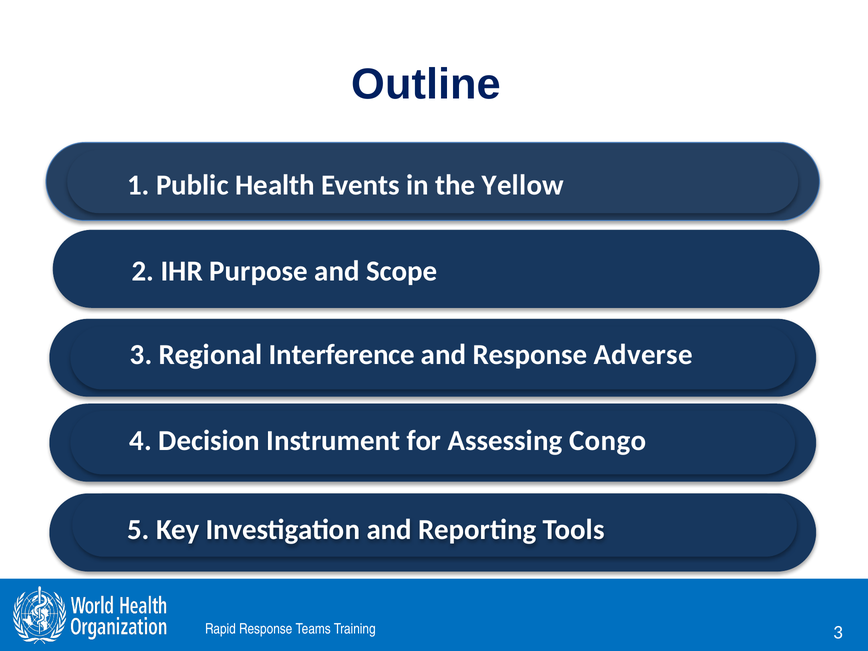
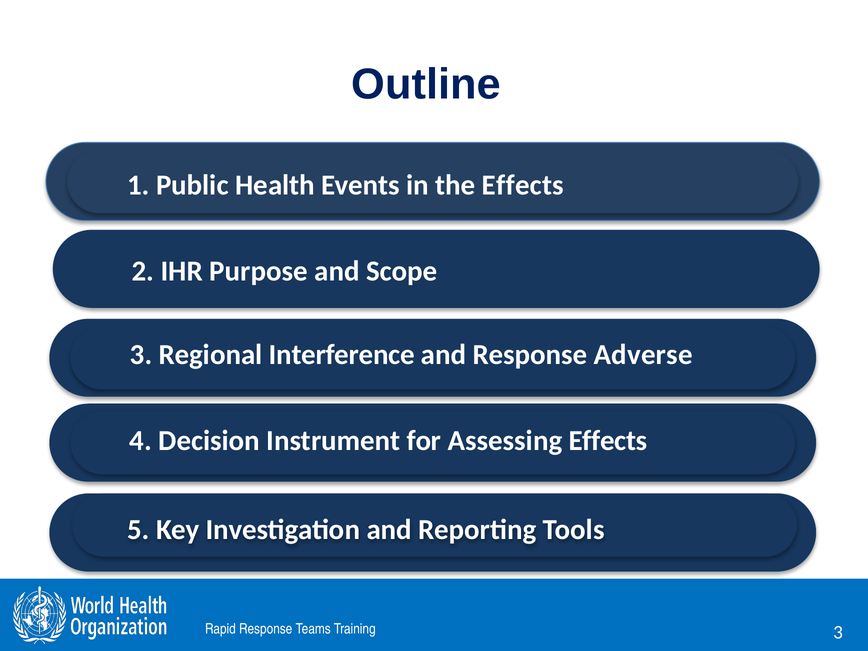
the Yellow: Yellow -> Effects (523, 185)
Assessing Congo: Congo -> Effects (608, 441)
